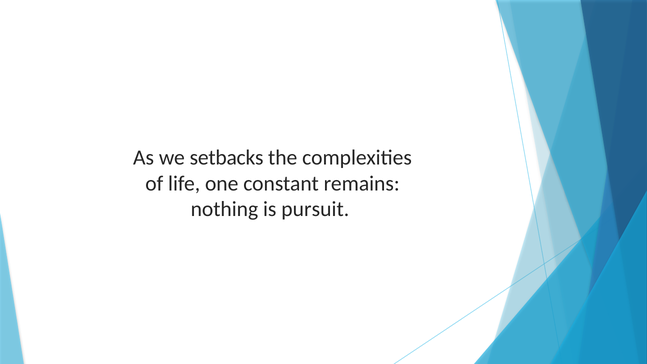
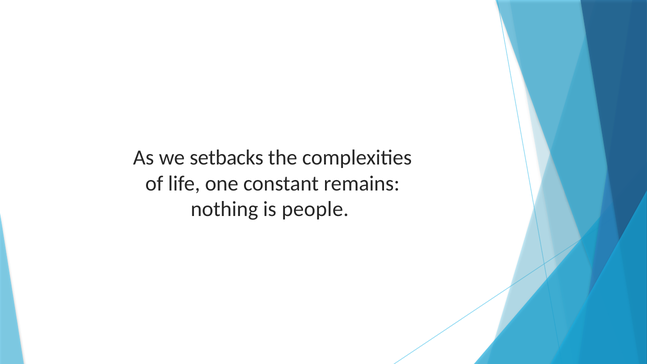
pursuit: pursuit -> people (315, 209)
